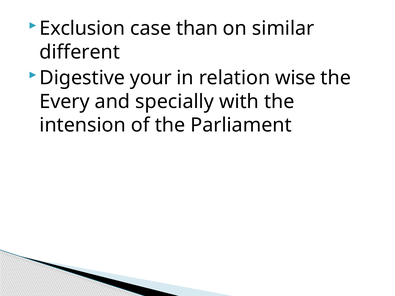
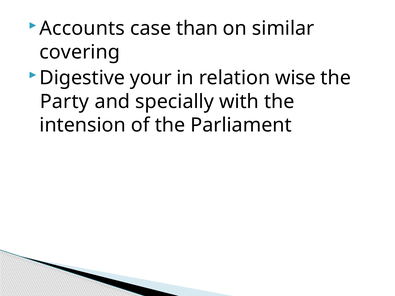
Exclusion: Exclusion -> Accounts (82, 28)
different: different -> covering (80, 52)
Every: Every -> Party (64, 102)
